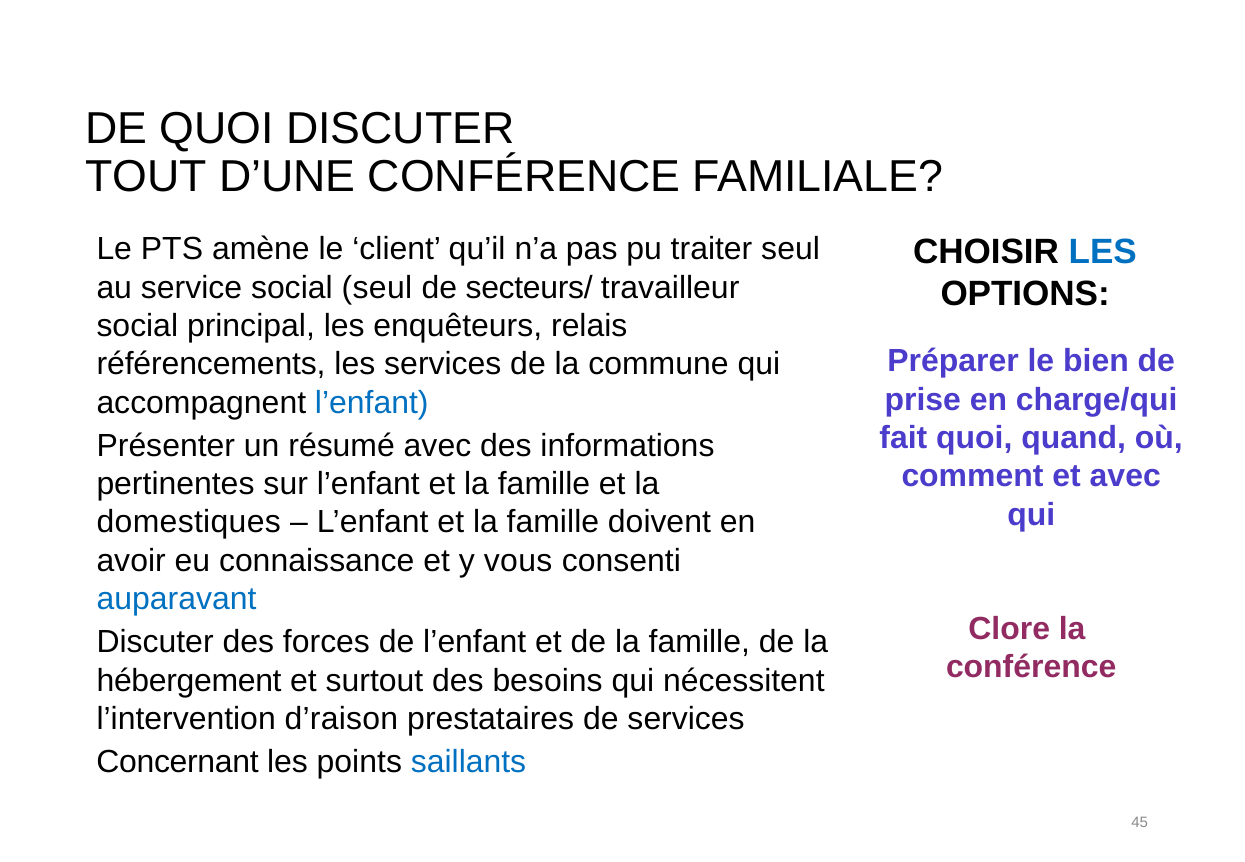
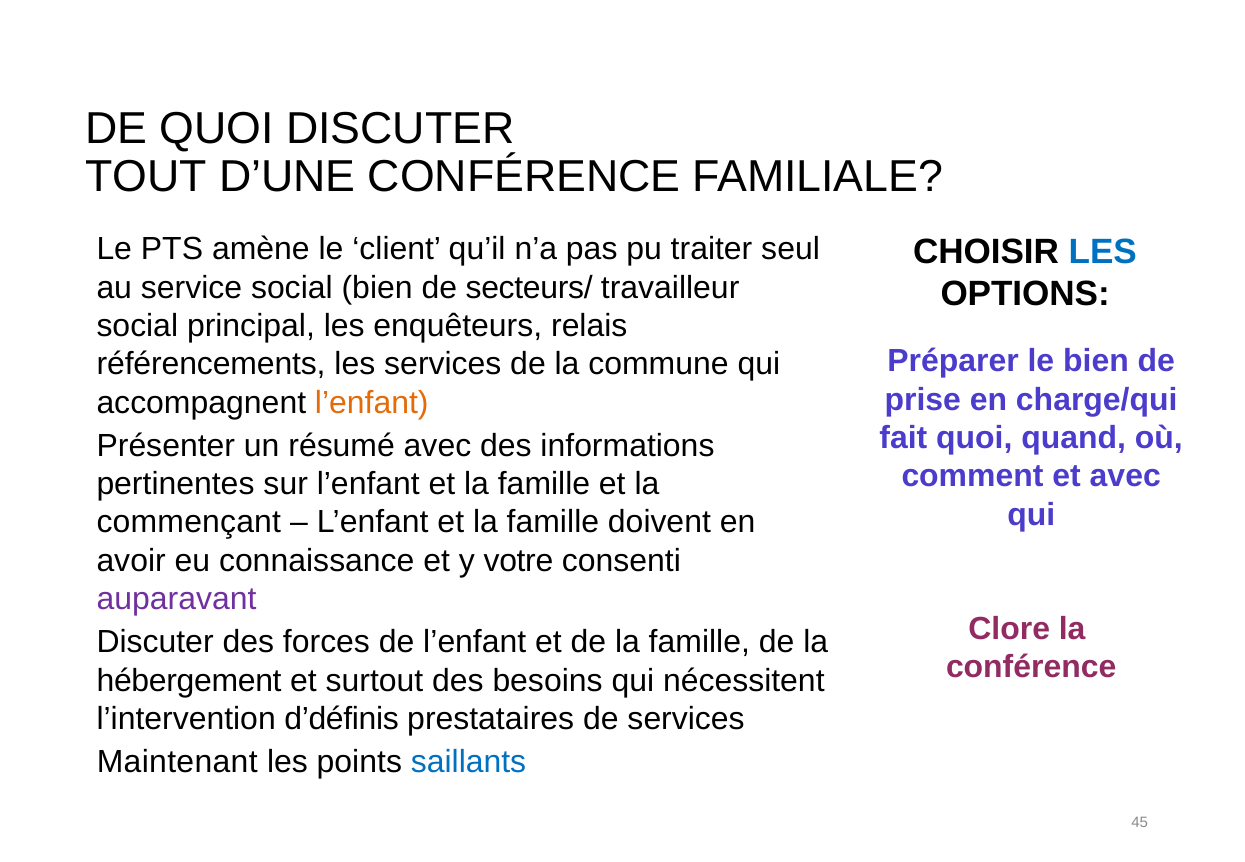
social seul: seul -> bien (377, 288)
l’enfant colour: blue -> orange (372, 403)
domestiques: domestiques -> commençant (189, 522)
vous: vous -> votre (518, 561)
auparavant colour: blue -> purple (176, 599)
d’raison: d’raison -> d’définis (342, 719)
Concernant: Concernant -> Maintenant (177, 762)
